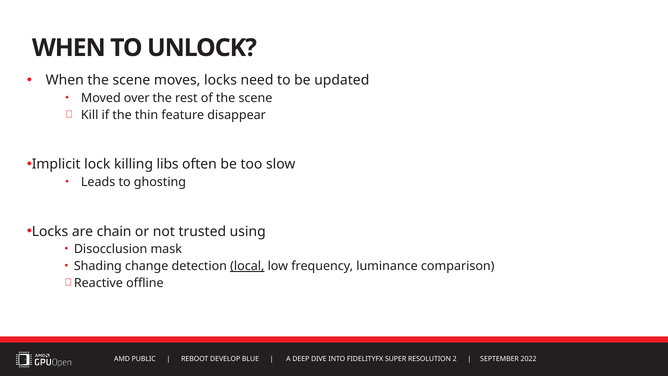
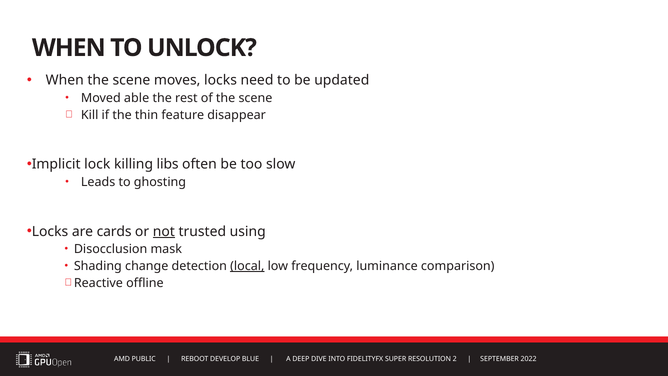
over: over -> able (137, 98)
chain: chain -> cards (114, 231)
not underline: none -> present (164, 231)
